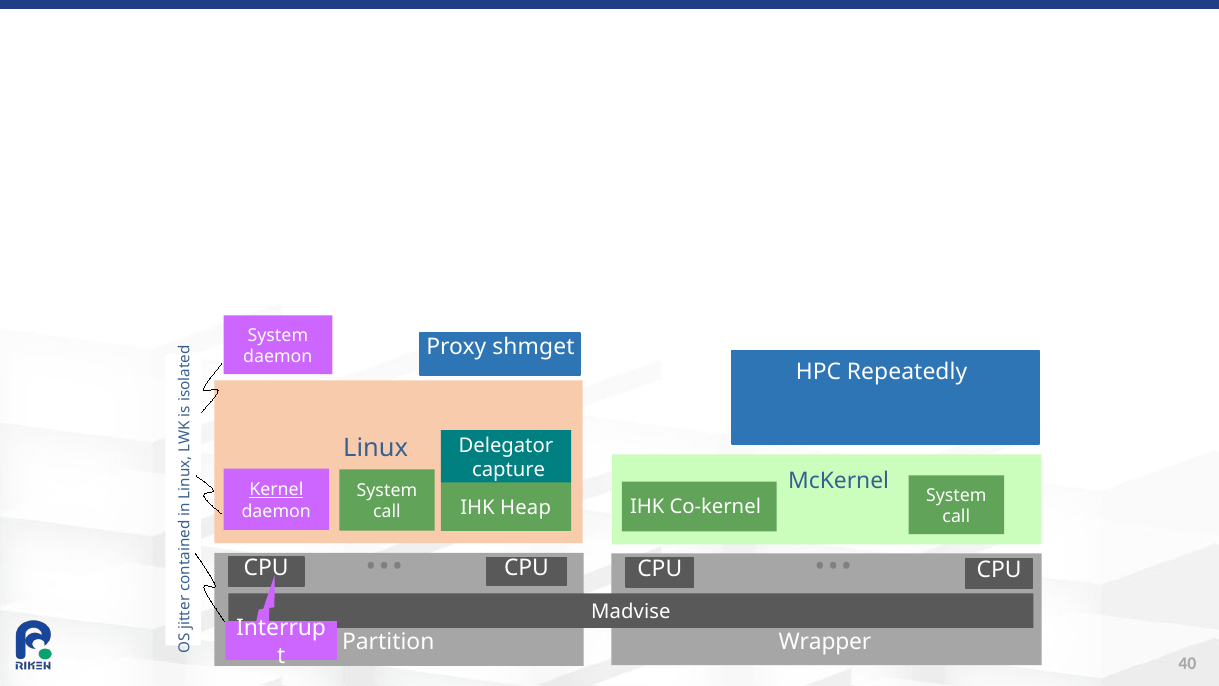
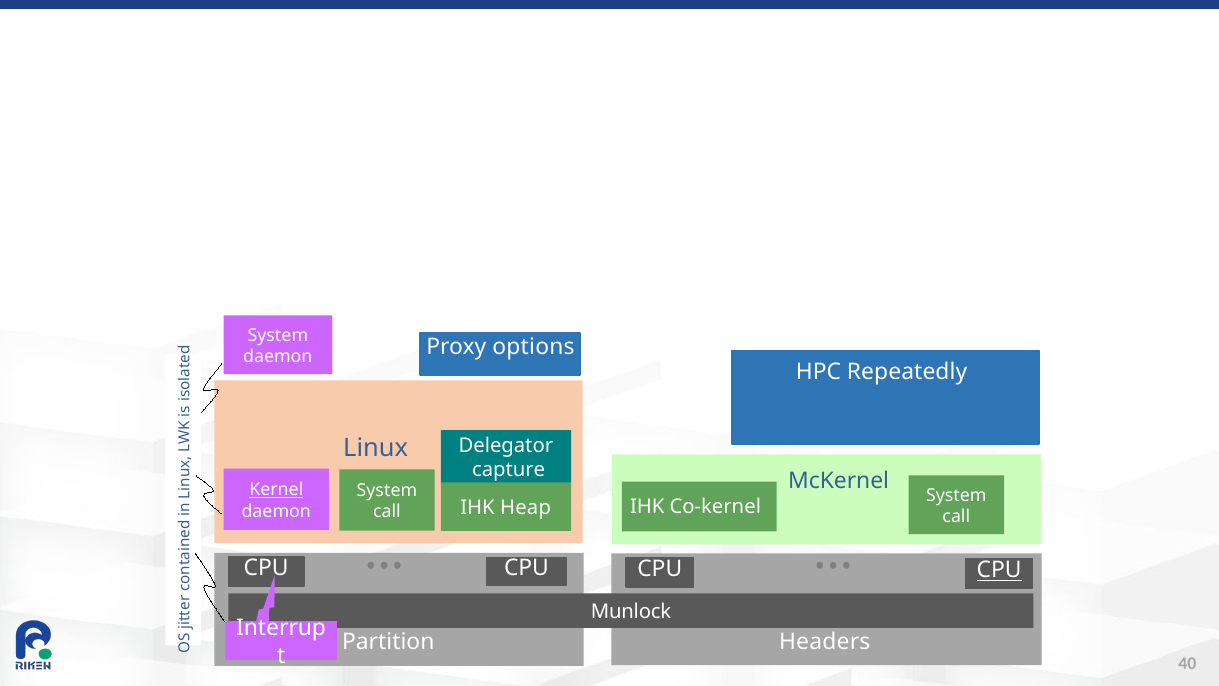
shmget: shmget -> options (533, 347)
CPU underline: none -> present (999, 570)
Madvise: Madvise -> Munlock (631, 612)
Wrapper: Wrapper -> Headers (825, 641)
